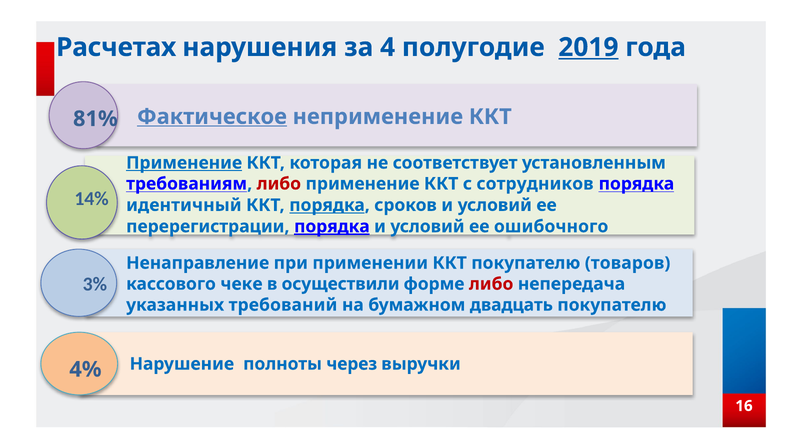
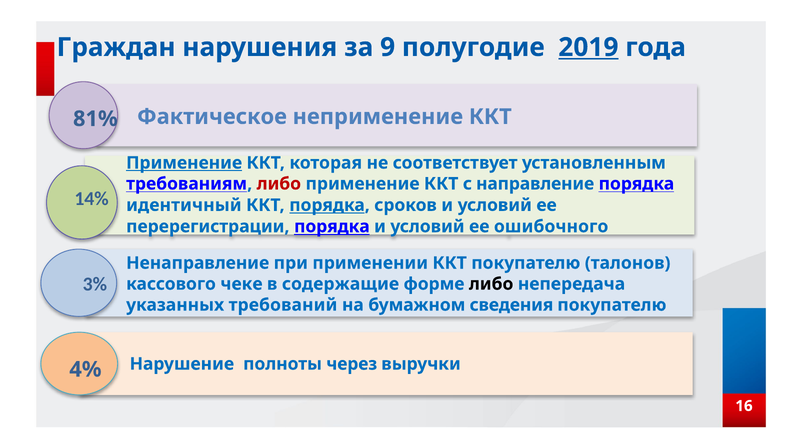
Расчетах: Расчетах -> Граждан (116, 47)
4: 4 -> 9 (388, 47)
Фактическое underline: present -> none (212, 117)
сотрудников: сотрудников -> направление (535, 184)
порядка underline: present -> none (332, 227)
товаров: товаров -> талонов (628, 263)
осуществили: осуществили -> содержащие (340, 284)
либо colour: red -> black (491, 284)
двадцать: двадцать -> сведения (511, 305)
